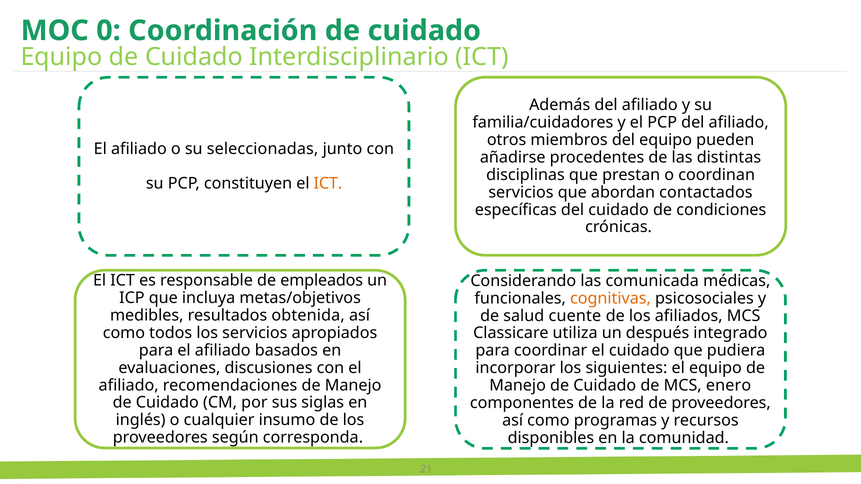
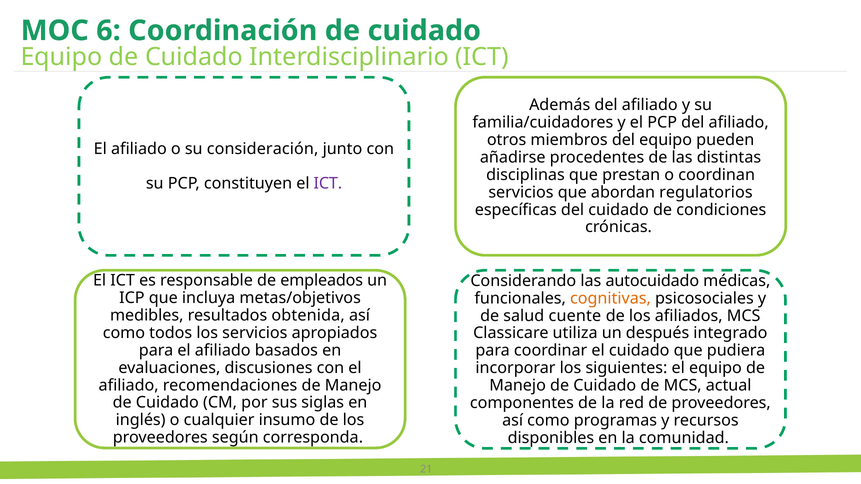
0: 0 -> 6 (108, 31)
seleccionadas: seleccionadas -> consideración (263, 149)
ICT colour: orange -> purple (328, 184)
contactados: contactados -> regulatorios (706, 192)
comunicada: comunicada -> autocuidado (652, 281)
enero: enero -> actual (729, 386)
